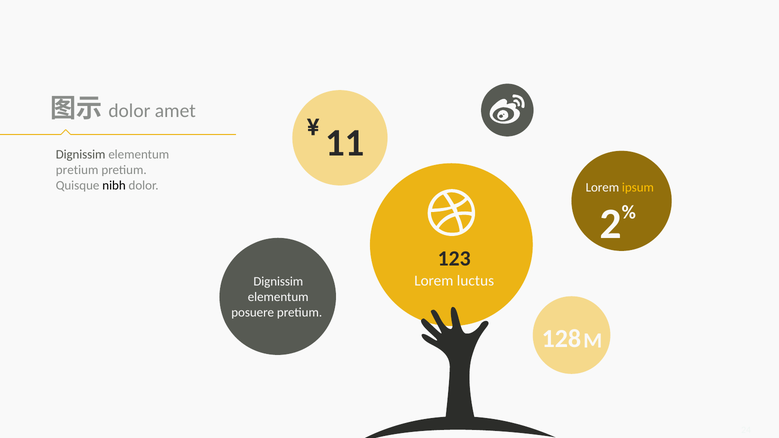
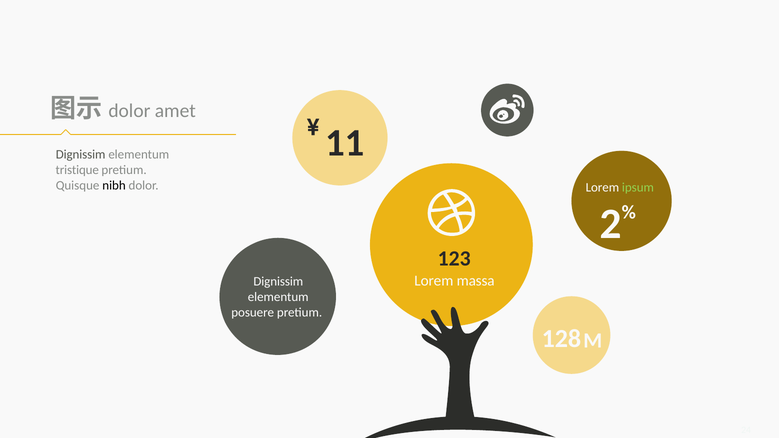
pretium: pretium -> tristique (77, 170)
ipsum colour: yellow -> light green (638, 188)
luctus: luctus -> massa (476, 281)
